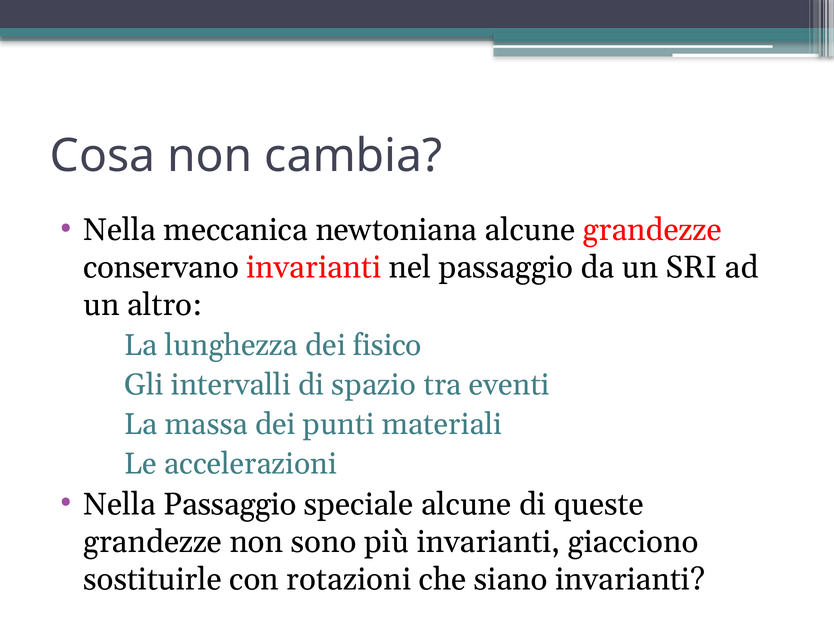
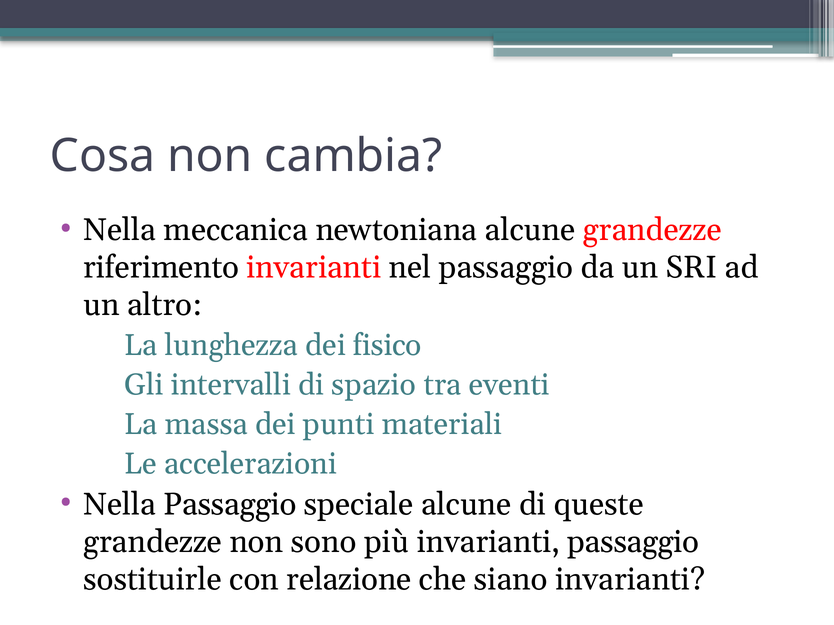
conservano: conservano -> riferimento (161, 268)
invarianti giacciono: giacciono -> passaggio (633, 542)
rotazioni: rotazioni -> relazione (349, 580)
